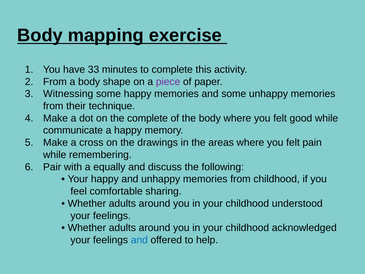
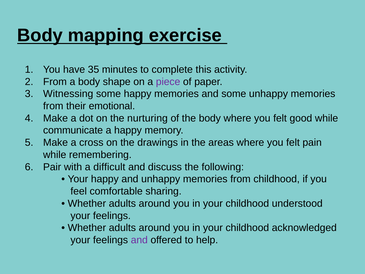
33: 33 -> 35 (94, 69)
technique: technique -> emotional (112, 106)
the complete: complete -> nurturing (147, 118)
equally: equally -> difficult (109, 167)
and colour: blue -> purple (139, 240)
